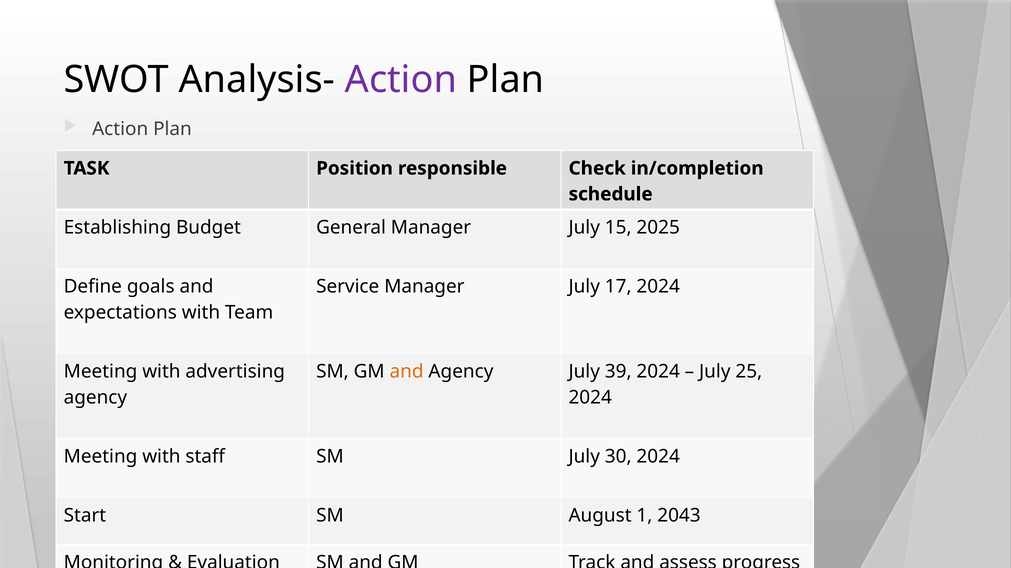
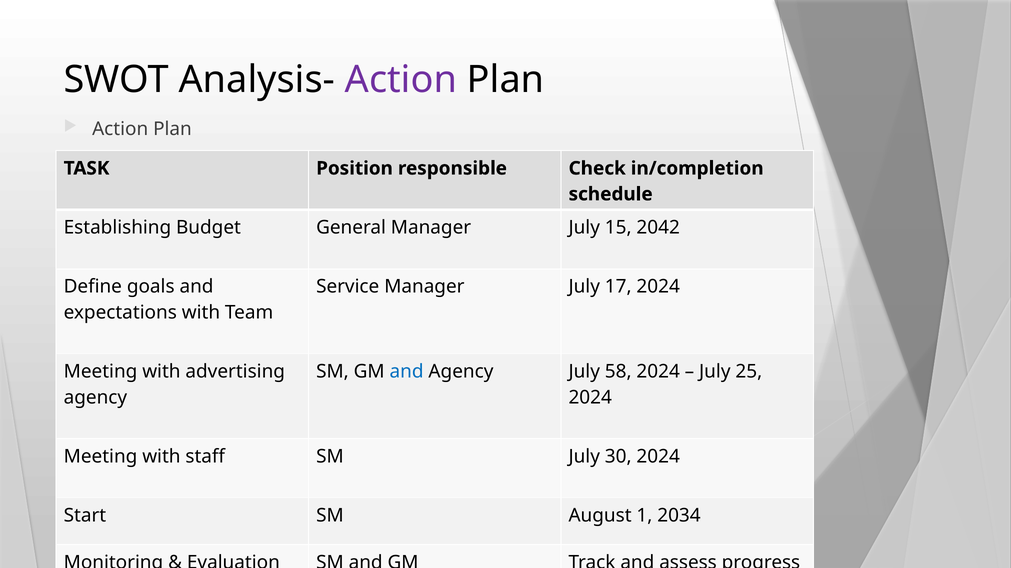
2025: 2025 -> 2042 (658, 228)
and colour: orange -> blue (407, 372)
39: 39 -> 58 (618, 372)
2043: 2043 -> 2034 (679, 516)
